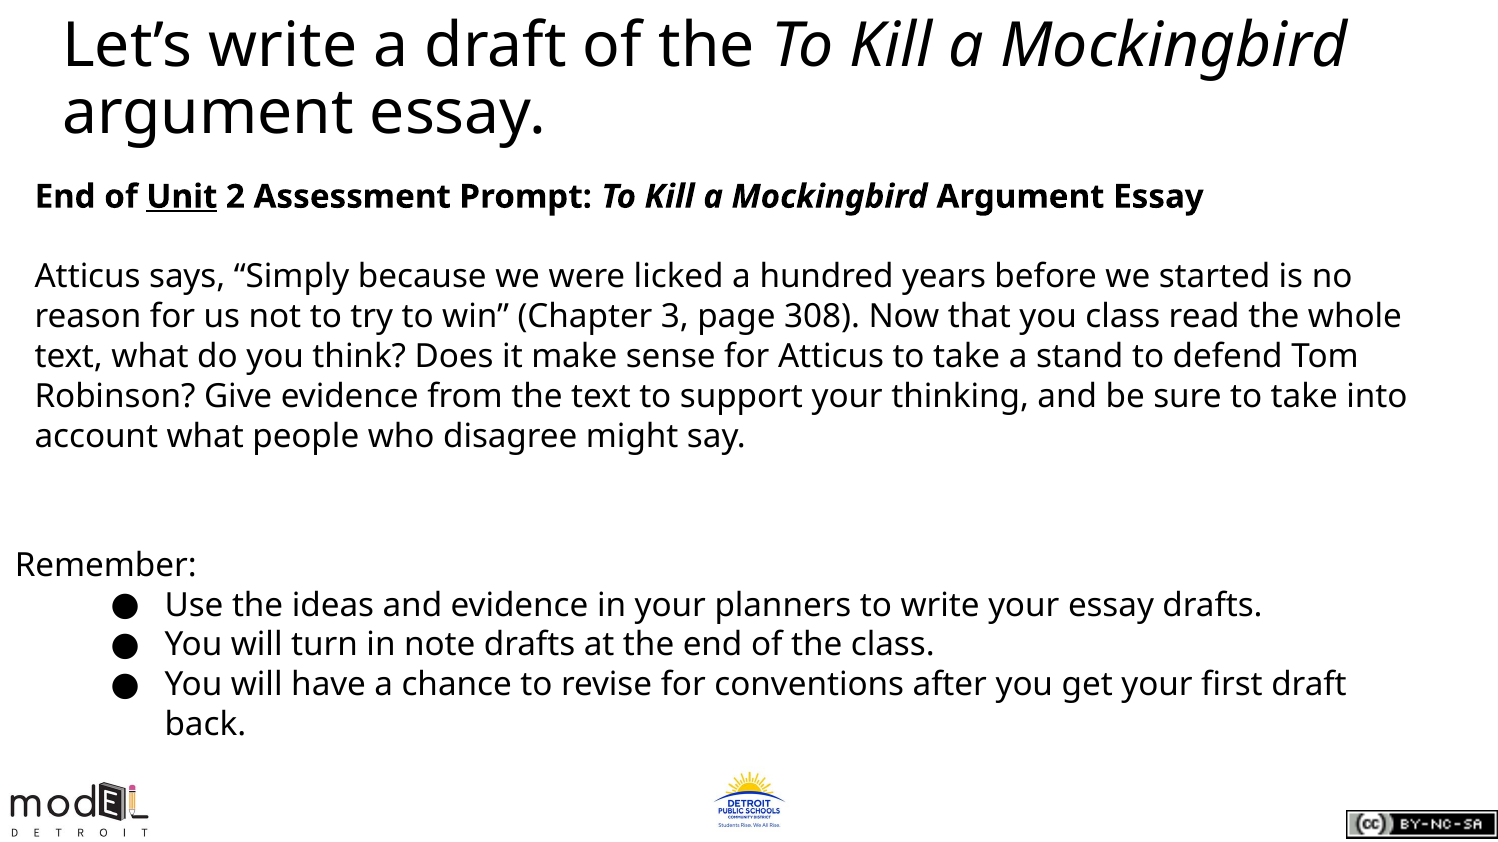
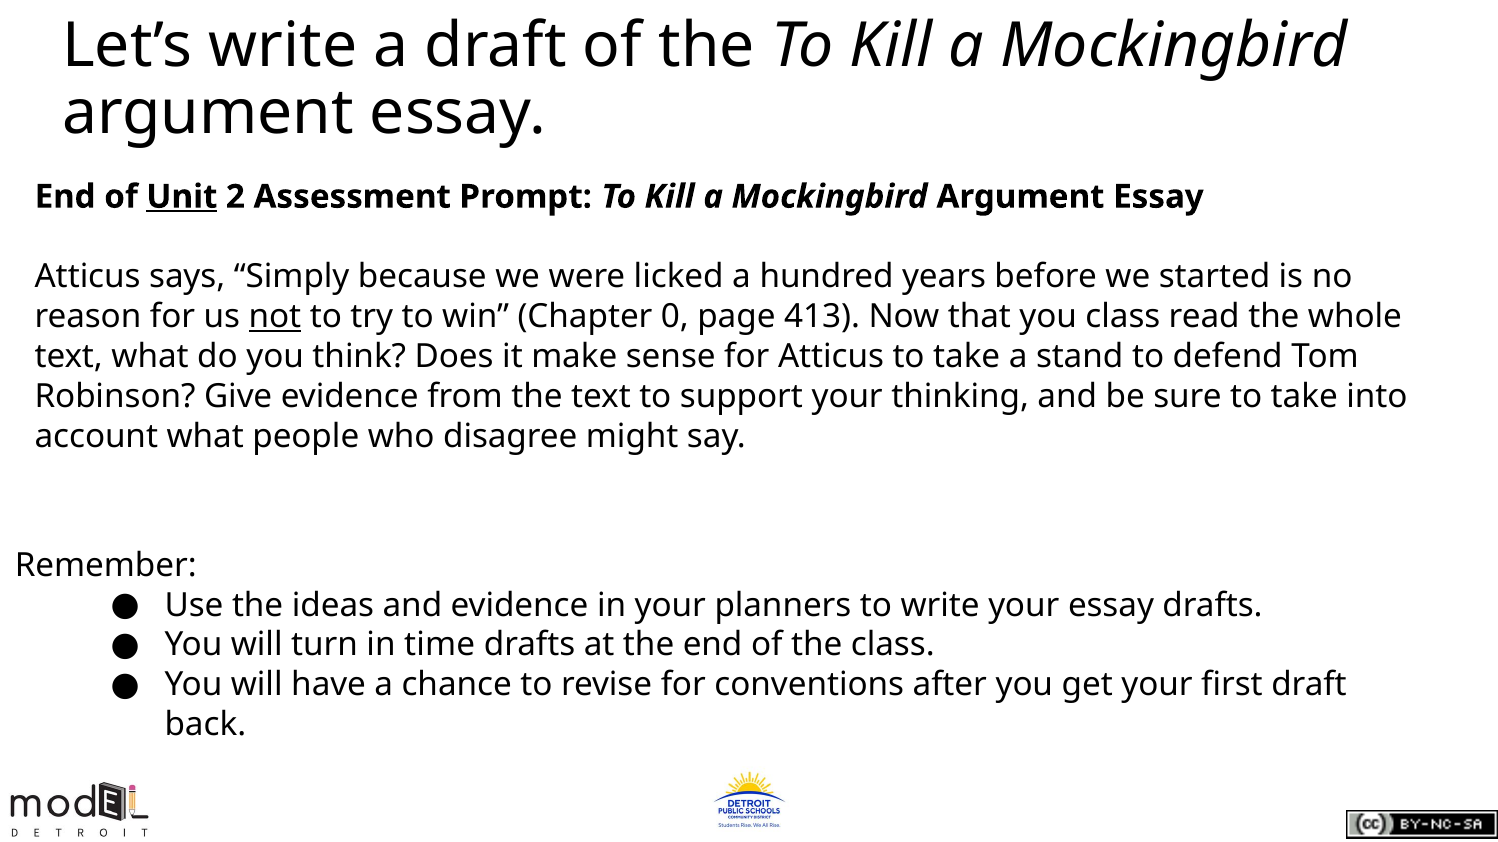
not underline: none -> present (275, 317)
3: 3 -> 0 (675, 317)
308: 308 -> 413 (822, 317)
note: note -> time (440, 645)
